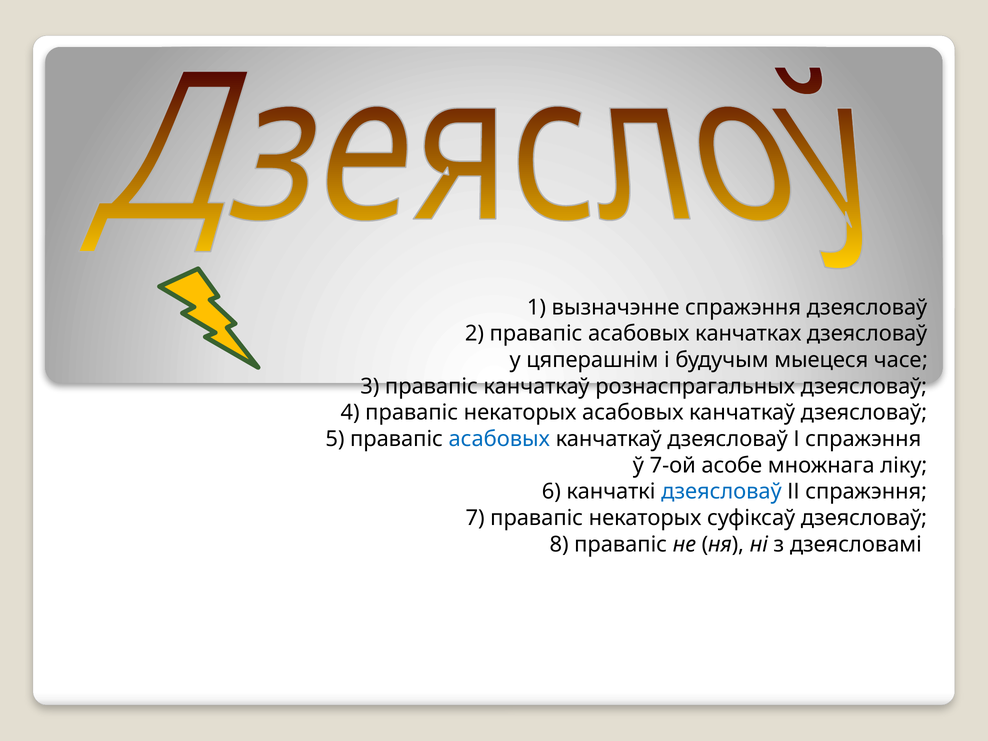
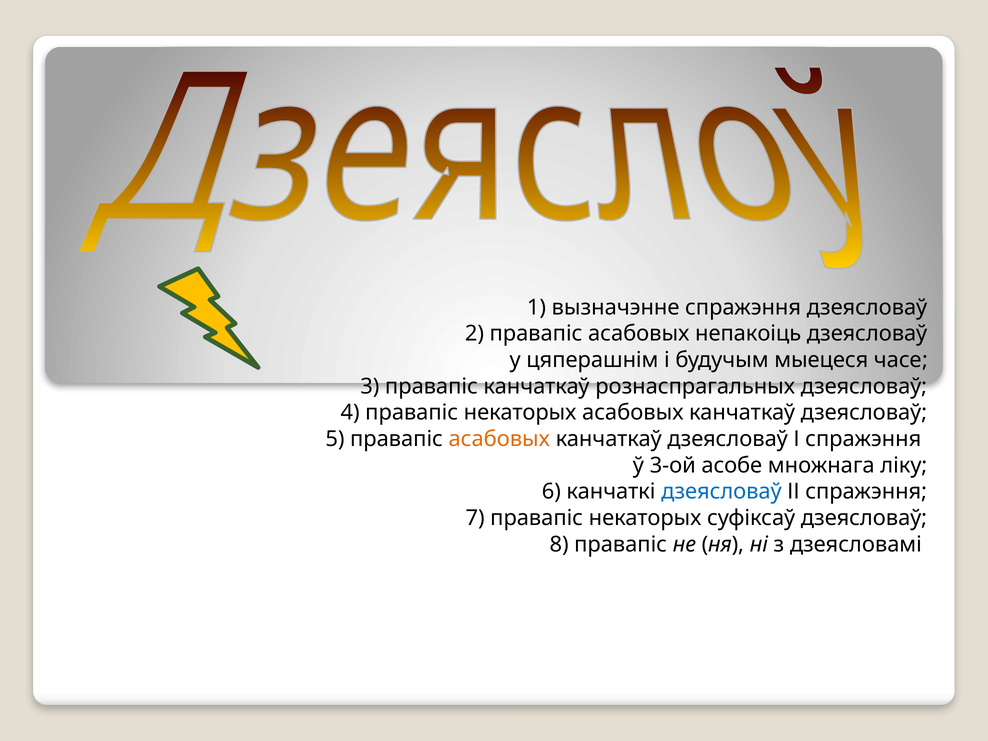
канчатках: канчатках -> непакоіць (748, 334)
асабовых colour: blue -> orange (499, 439)
7-ой: 7-ой -> 3-ой (673, 465)
